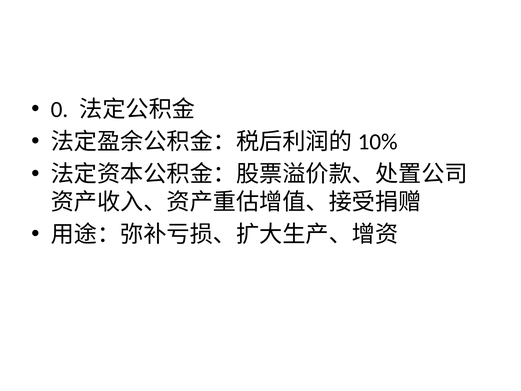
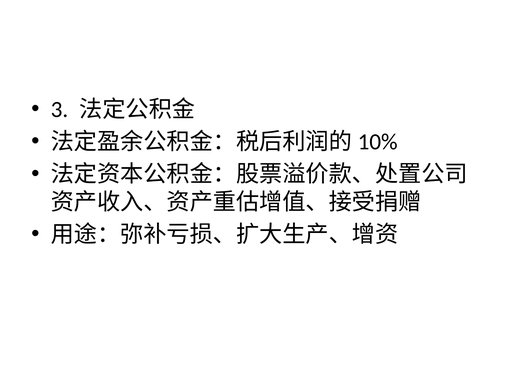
0: 0 -> 3 (60, 109)
